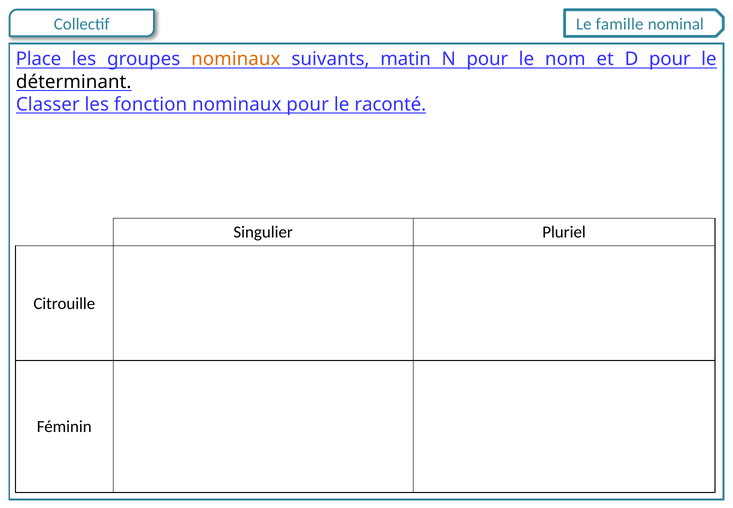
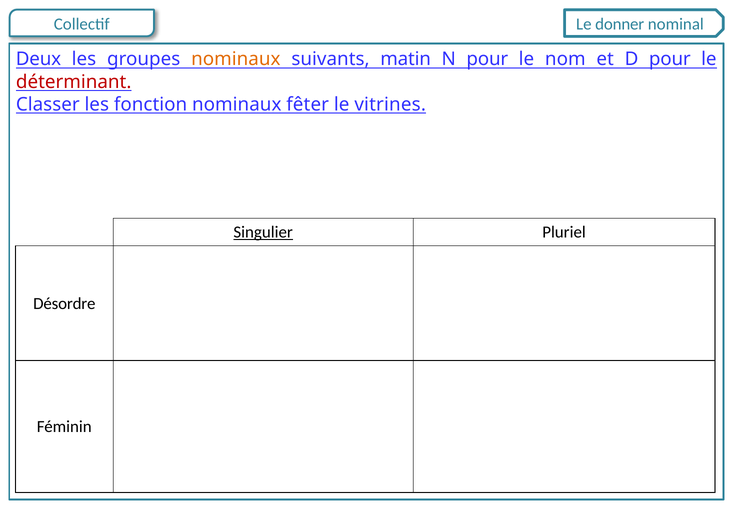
famille: famille -> donner (620, 24)
Place: Place -> Deux (38, 59)
déterminant colour: black -> red (74, 82)
nominaux pour: pour -> fêter (308, 104)
raconté: raconté -> vitrines (390, 104)
Singulier underline: none -> present (263, 232)
Citrouille: Citrouille -> Désordre (64, 303)
